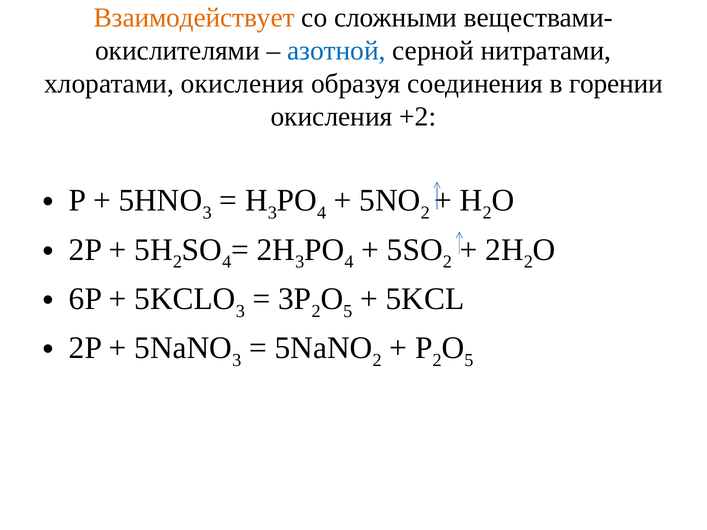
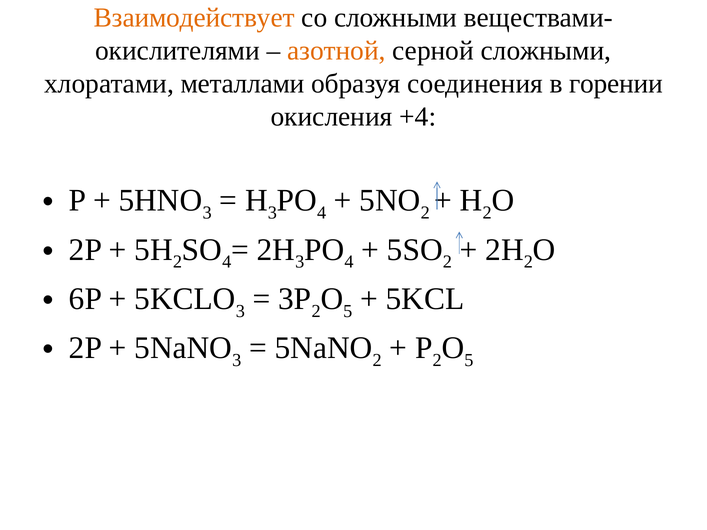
азотной colour: blue -> orange (337, 51)
серной нитратами: нитратами -> сложными (546, 51)
хлоратами окисления: окисления -> металлами (243, 84)
+2: +2 -> +4 (418, 117)
